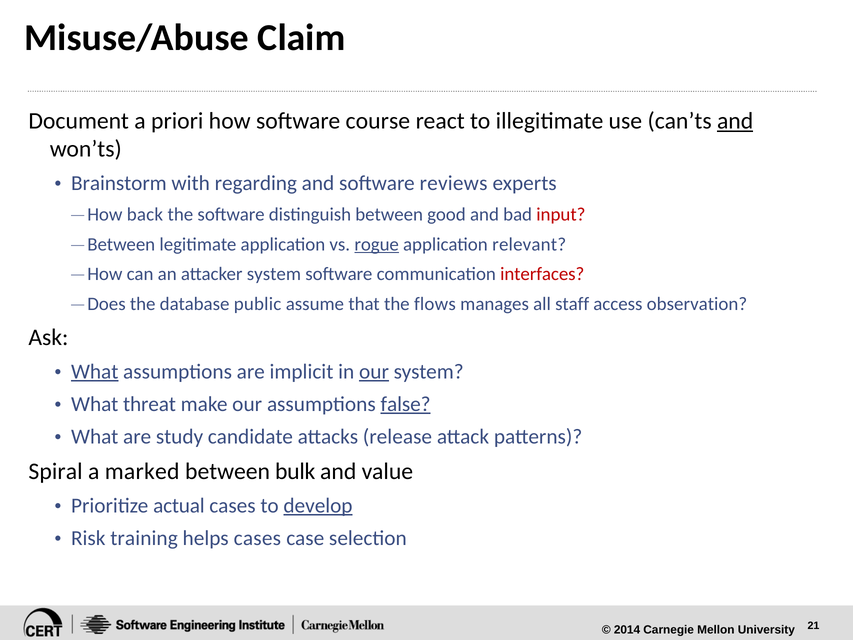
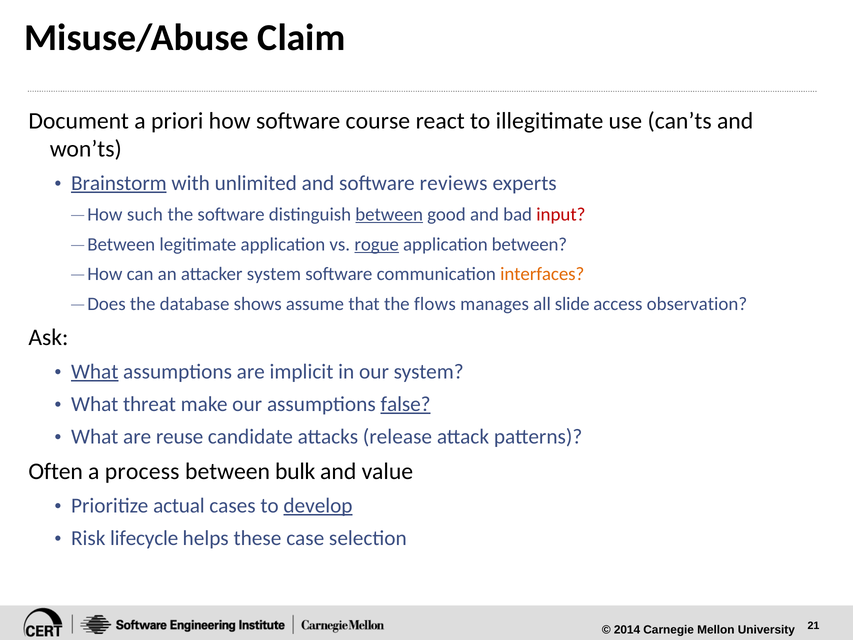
and underline: present -> none (735, 121)
Brainstorm underline: none -> present (119, 183)
regarding: regarding -> unlimited (256, 183)
back: back -> such (145, 214)
between underline: none -> present (389, 214)
application relevant: relevant -> between (529, 244)
interfaces colour: red -> orange (542, 274)
public: public -> shows (258, 304)
staff: staff -> slide (572, 304)
our underline: present -> none (374, 371)
study: study -> reuse (180, 437)
Spiral: Spiral -> Often (56, 471)
marked: marked -> process (142, 471)
training: training -> lifecycle (144, 538)
helps cases: cases -> these (257, 538)
